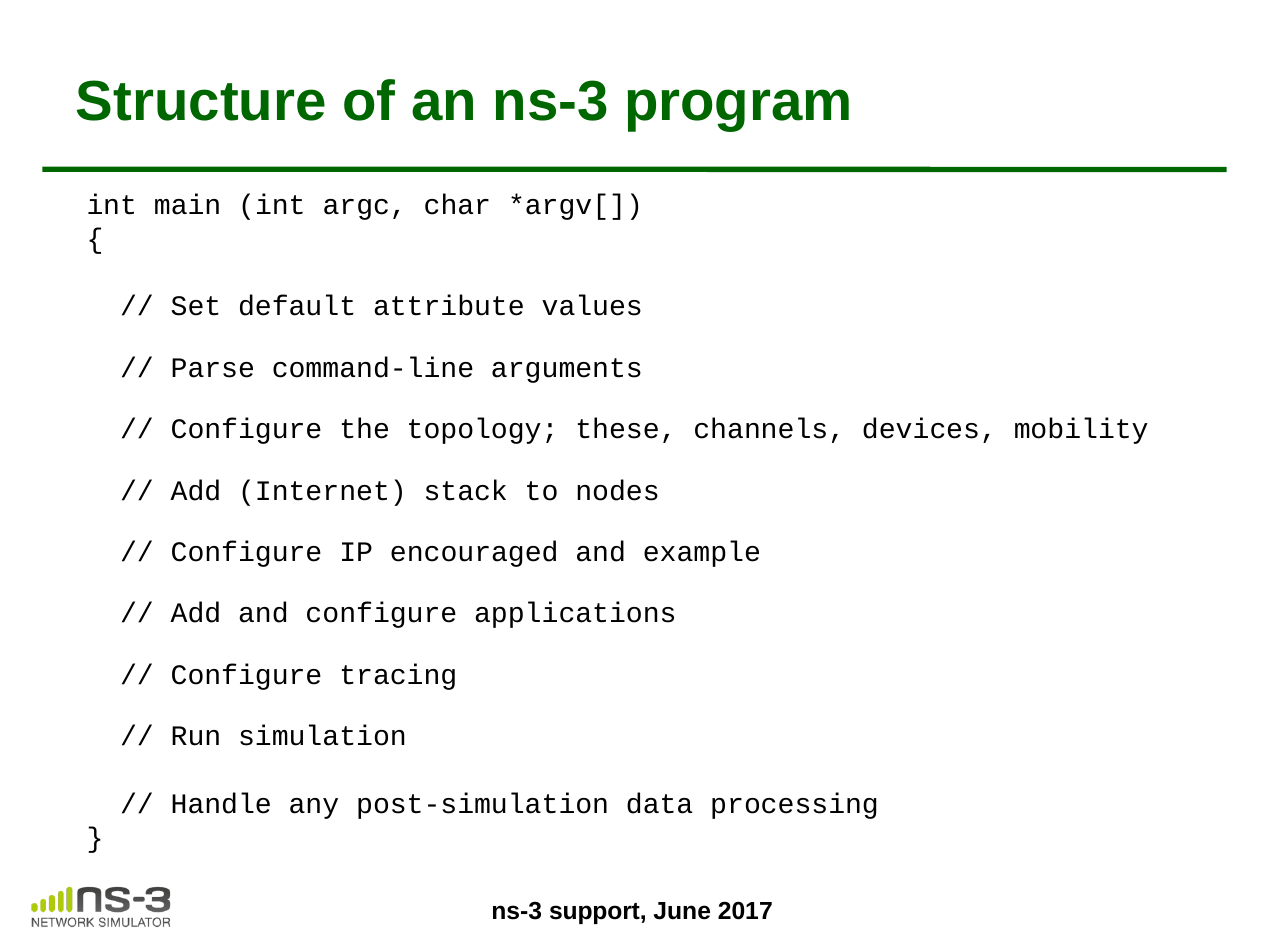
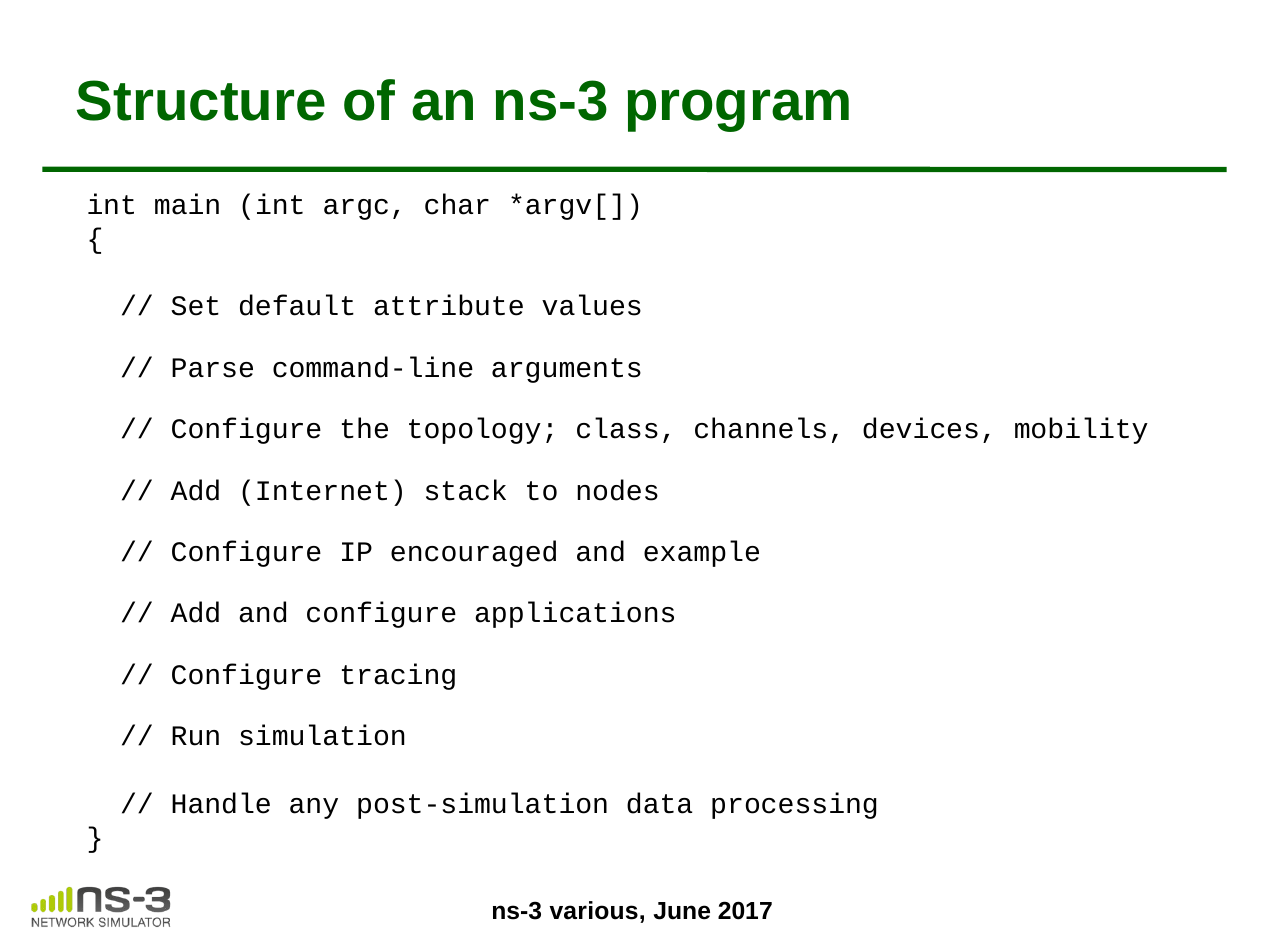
these: these -> class (626, 429)
support: support -> various (598, 911)
